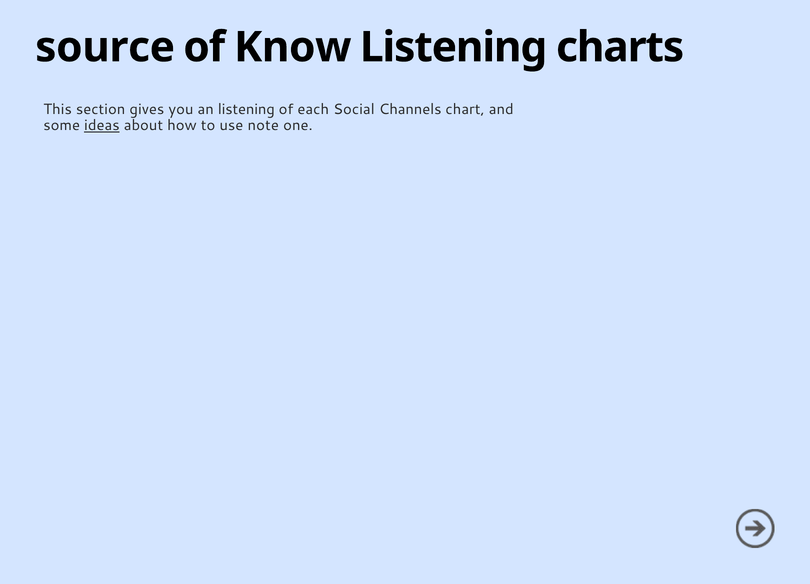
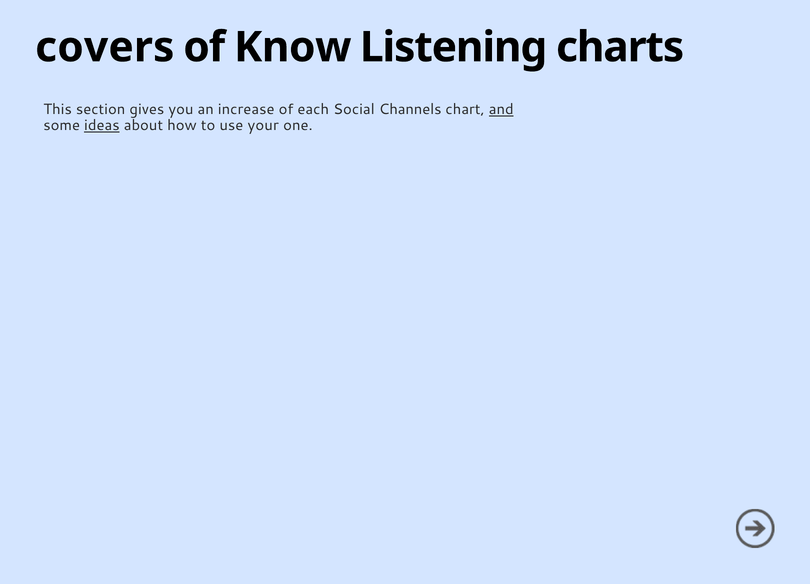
source: source -> covers (105, 47)
an listening: listening -> increase (246, 110)
and underline: none -> present (501, 110)
note: note -> your (263, 126)
